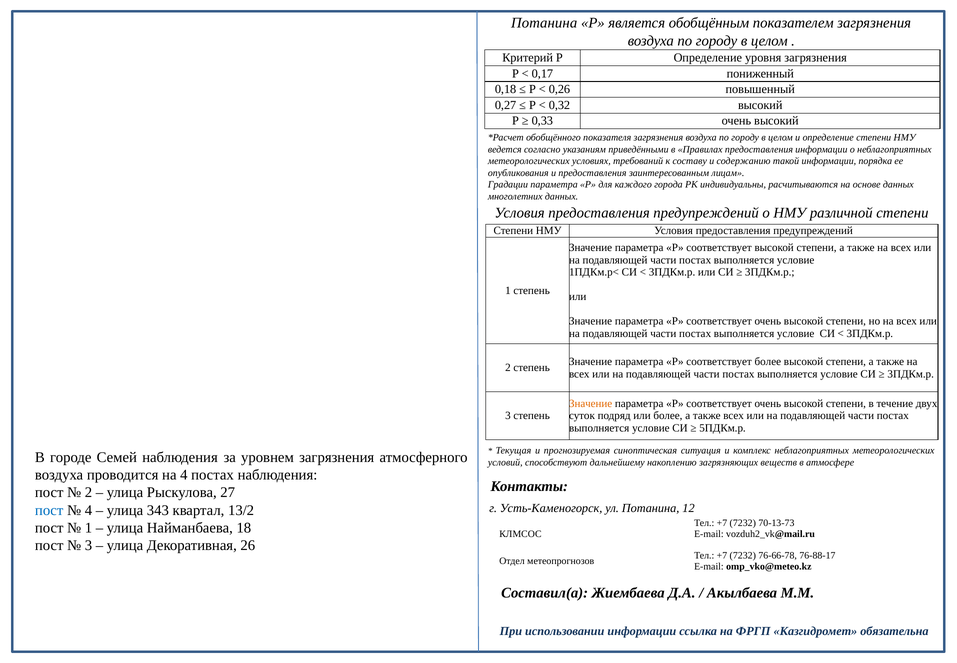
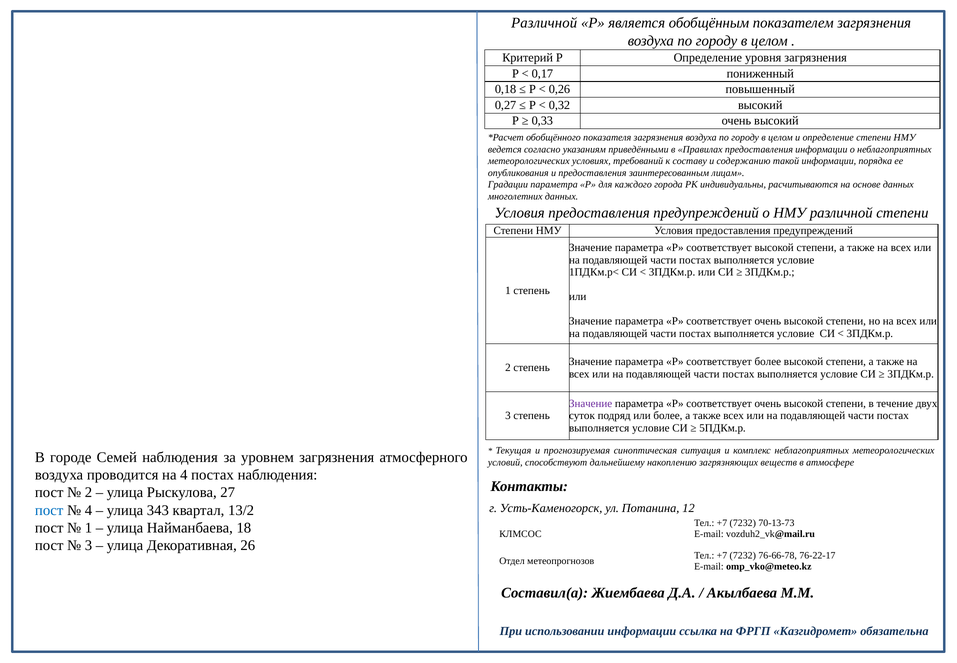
Потанина: Потанина -> Различной (544, 23)
Значение colour: orange -> purple (591, 403)
76-88-17: 76-88-17 -> 76-22-17 (817, 555)
